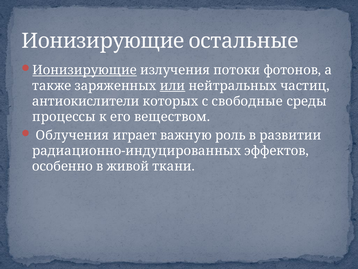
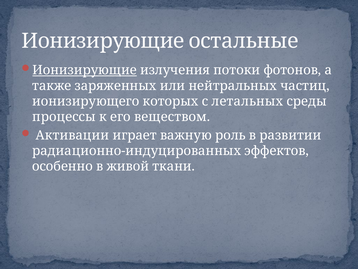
или underline: present -> none (173, 86)
антиокислители: антиокислители -> ионизирующего (86, 101)
свободные: свободные -> летальных (247, 101)
Облучения: Облучения -> Активации (72, 135)
